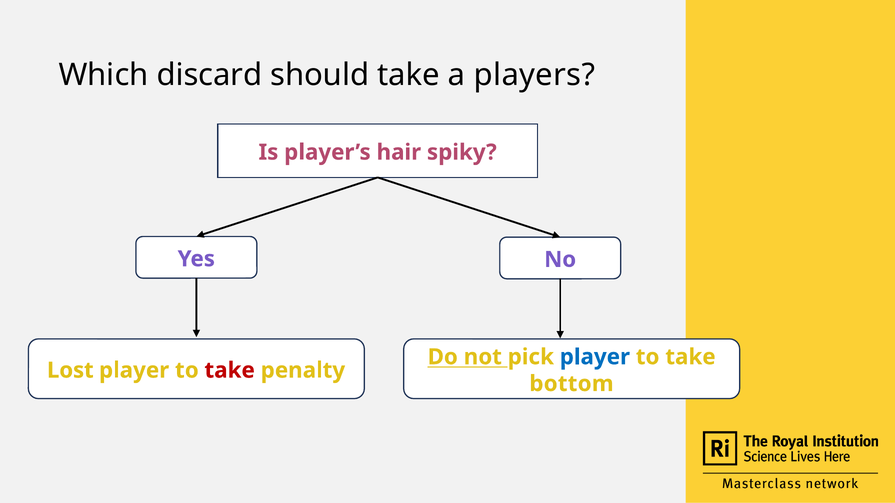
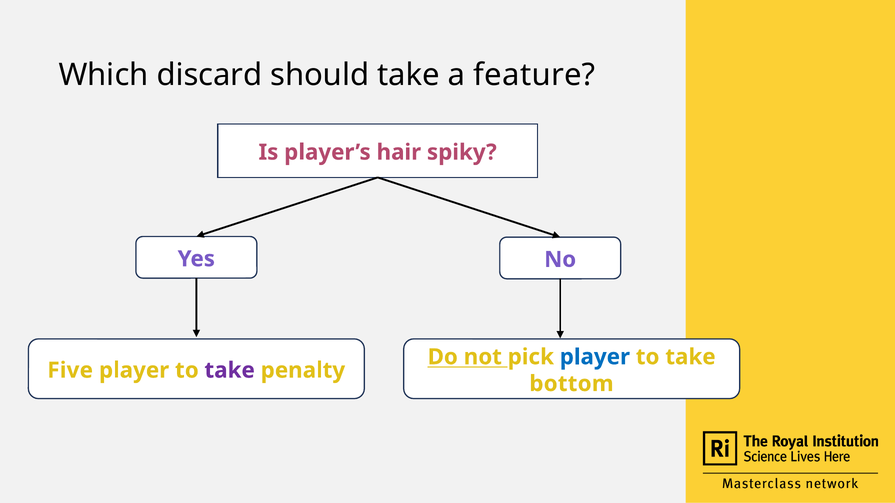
players: players -> feature (534, 75)
Lost: Lost -> Five (70, 371)
take colour: red -> purple (230, 371)
